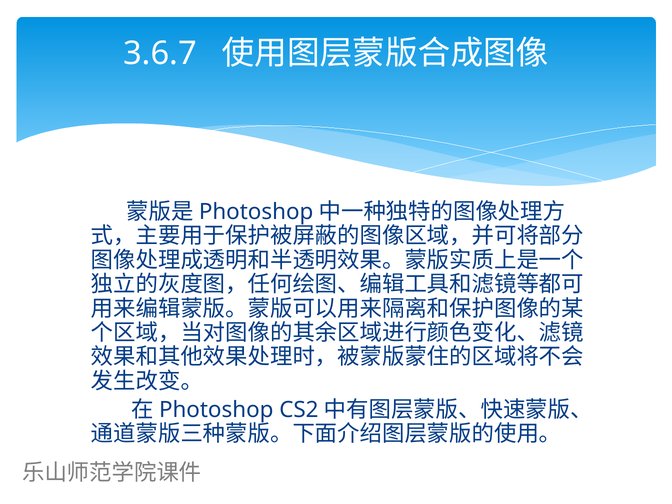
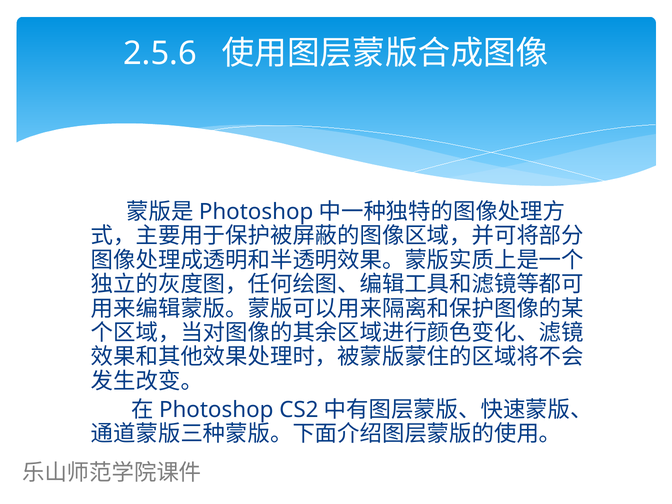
3.6.7: 3.6.7 -> 2.5.6 (160, 54)
